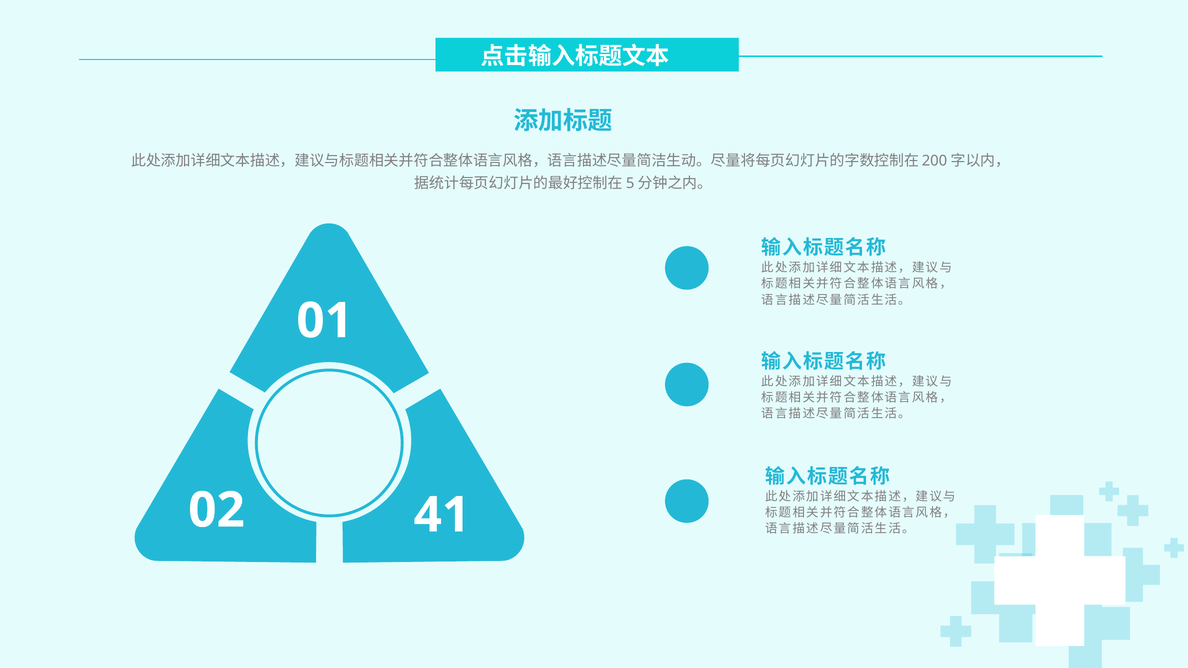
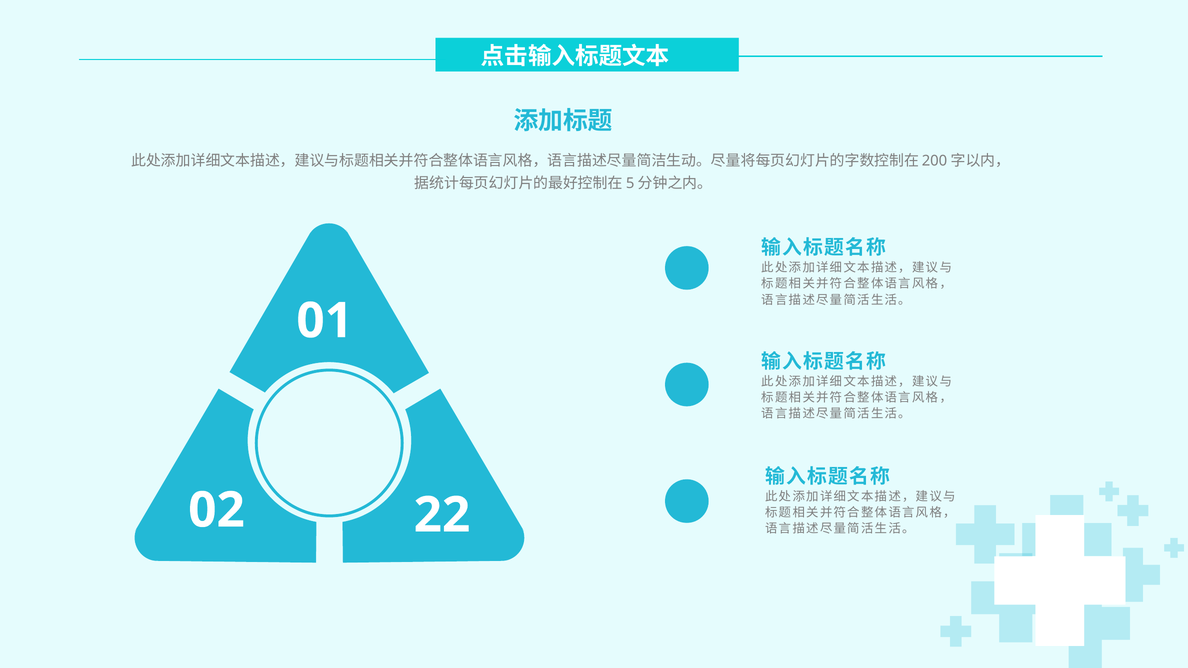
41: 41 -> 22 (442, 515)
